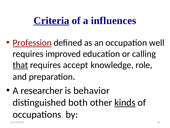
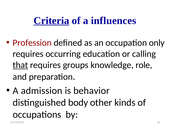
Profession underline: present -> none (32, 43)
well: well -> only (157, 43)
improved: improved -> occurring (63, 54)
accept: accept -> groups (76, 65)
researcher: researcher -> admission (42, 90)
both: both -> body (78, 102)
kinds underline: present -> none (125, 102)
